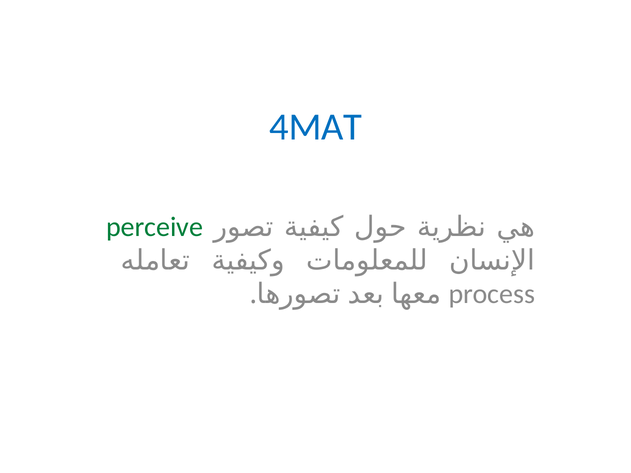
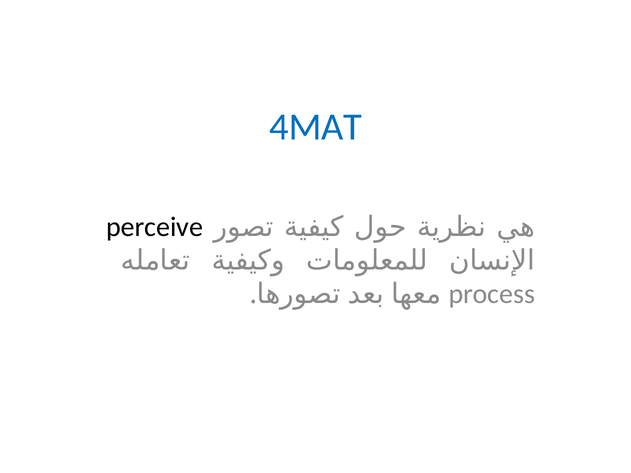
perceive colour: green -> black (155, 227)
